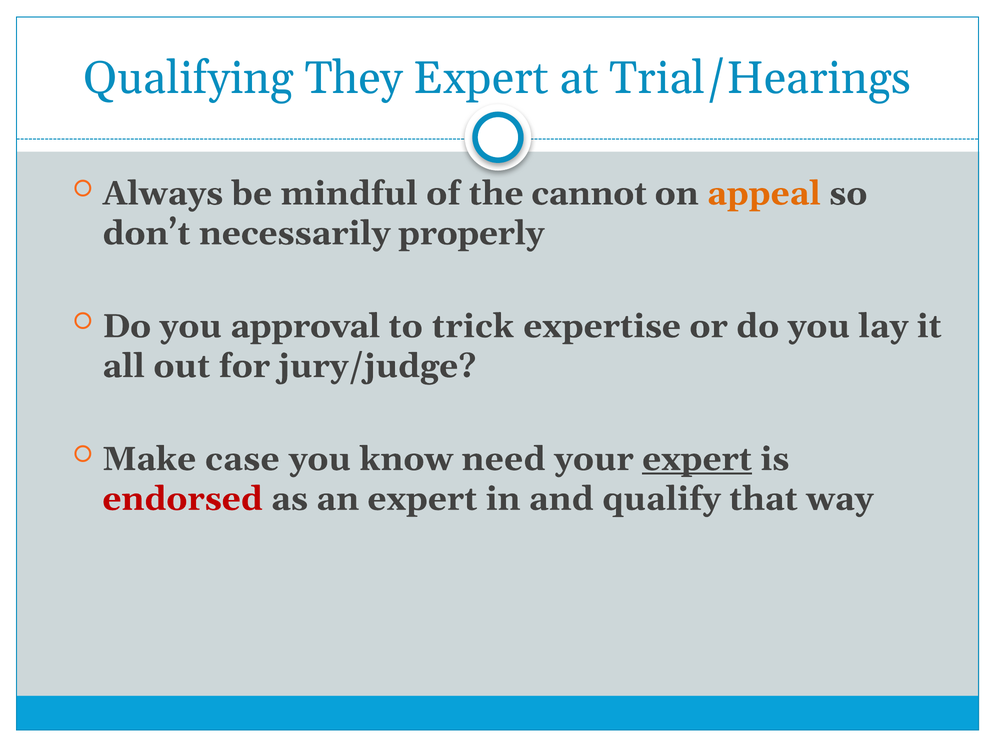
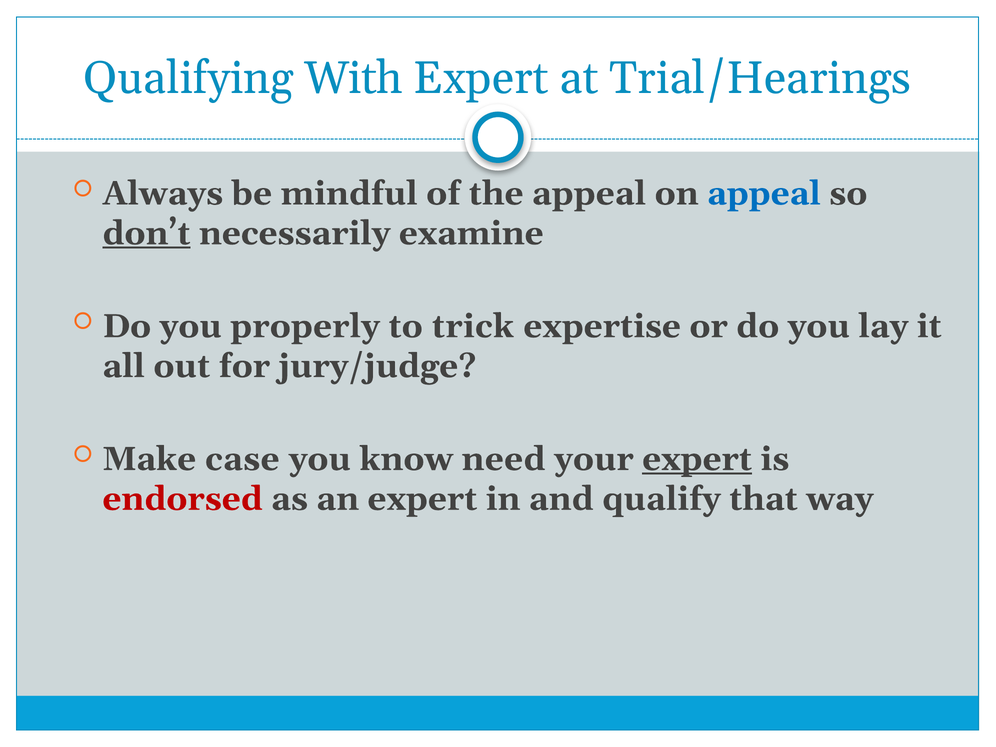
They: They -> With (354, 78)
the cannot: cannot -> appeal (589, 193)
appeal colour: orange -> blue (764, 193)
don’t underline: none -> present (146, 233)
properly: properly -> examine (471, 233)
approval: approval -> properly (305, 326)
